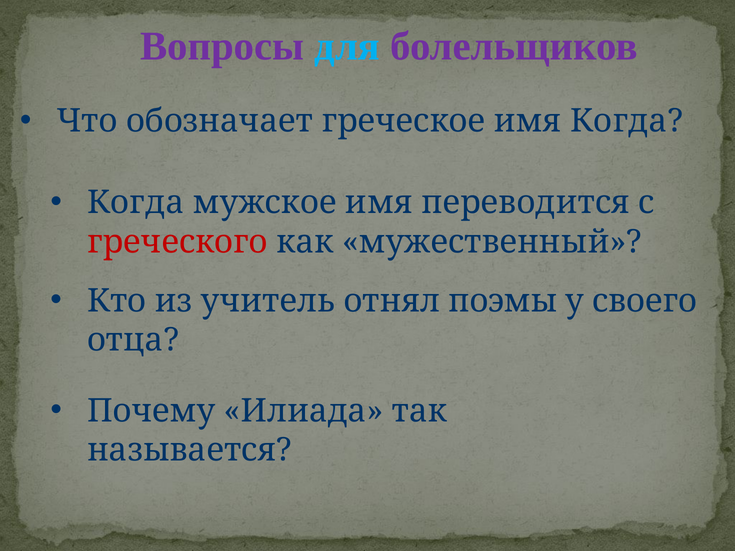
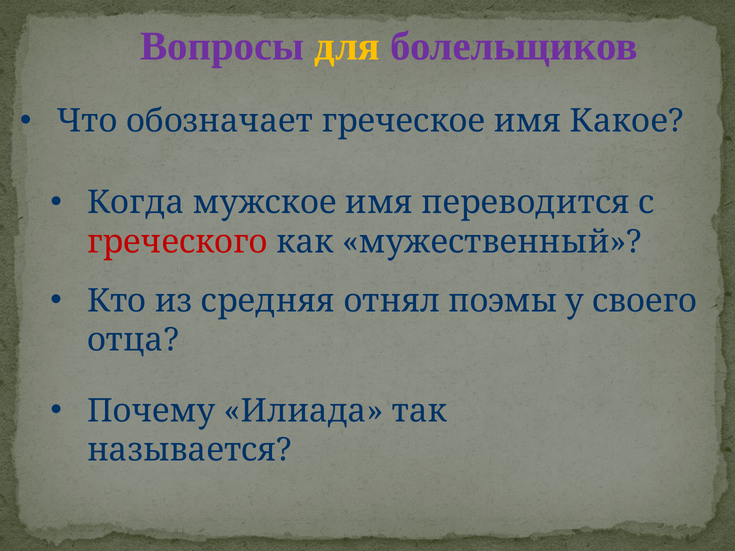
для colour: light blue -> yellow (347, 46)
имя Когда: Когда -> Какое (627, 121)
учитель: учитель -> средняя (268, 301)
